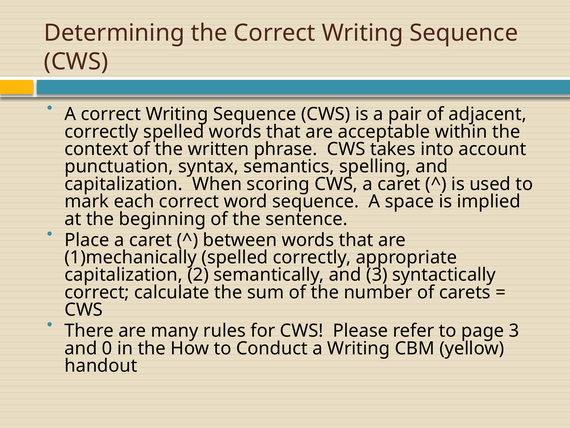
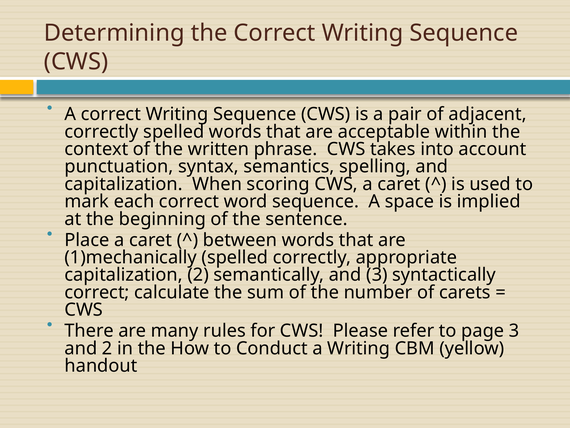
and 0: 0 -> 2 (107, 348)
